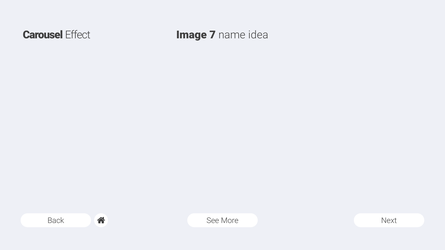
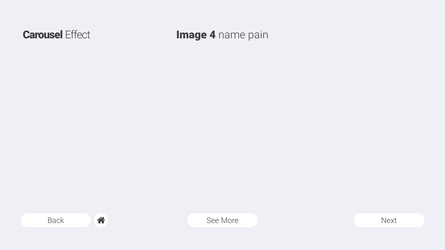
7: 7 -> 4 (213, 35)
idea: idea -> pain (258, 35)
